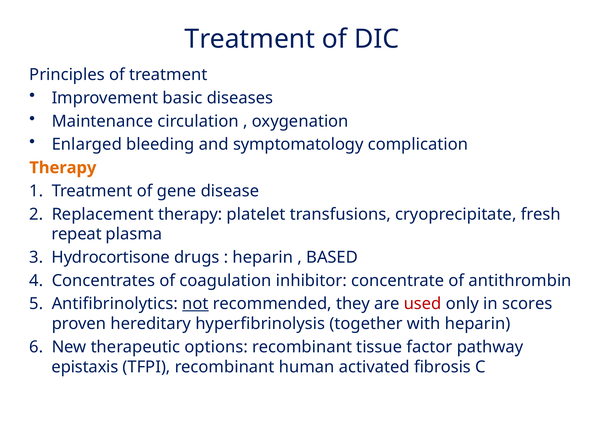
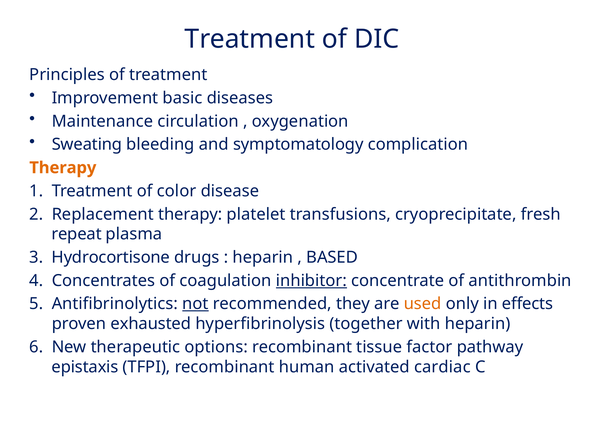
Enlarged: Enlarged -> Sweating (87, 144)
gene: gene -> color (177, 191)
inhibitor underline: none -> present (311, 280)
used colour: red -> orange (423, 304)
scores: scores -> effects (527, 304)
hereditary: hereditary -> exhausted (151, 324)
fibrosis: fibrosis -> cardiac (442, 367)
